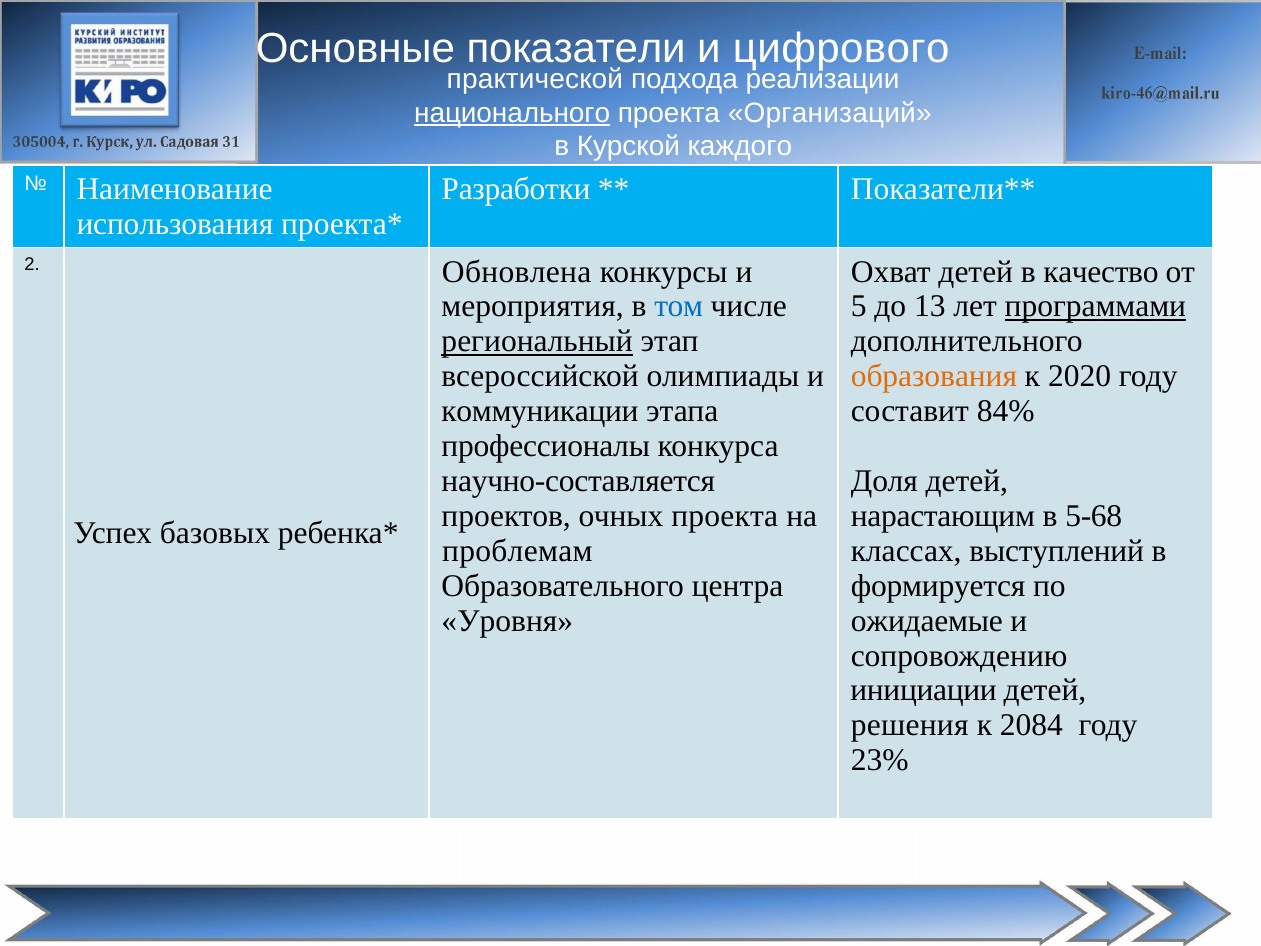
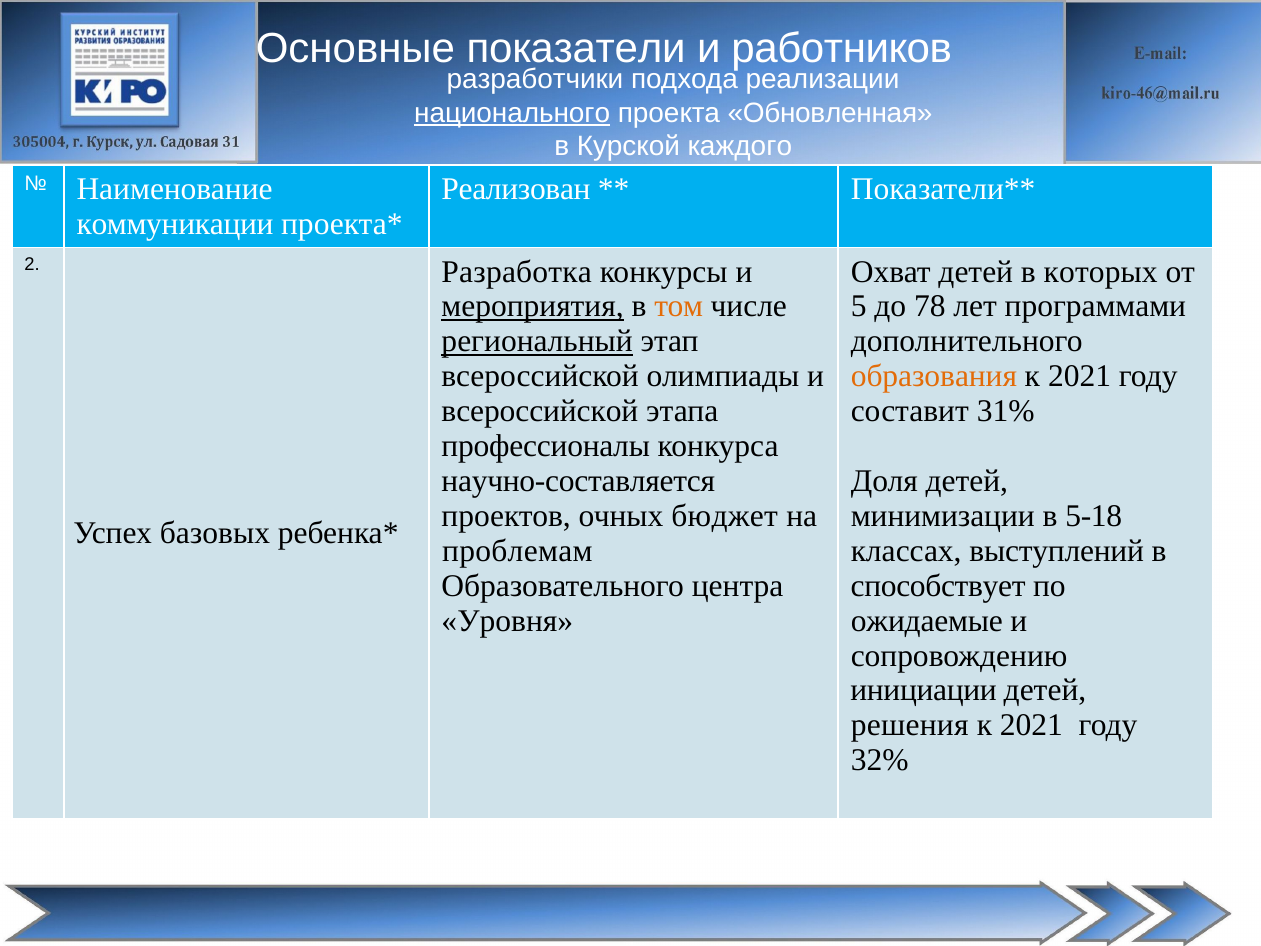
цифрового: цифрового -> работников (842, 49)
практической: практической -> разработчики (535, 79)
Организаций: Организаций -> Обновленная (830, 113)
Разработки: Разработки -> Реализован (516, 189)
использования: использования -> коммуникации (175, 224)
Обновлена: Обновлена -> Разработка (517, 272)
качество: качество -> которых (1101, 272)
мероприятия underline: none -> present (533, 306)
том colour: blue -> orange (679, 306)
13: 13 -> 78 (930, 306)
программами underline: present -> none (1095, 306)
2020: 2020 -> 2021 (1080, 376)
коммуникации: коммуникации -> всероссийской (540, 411)
84%: 84% -> 31% (1006, 411)
очных проекта: проекта -> бюджет (725, 516)
нарастающим: нарастающим -> минимизации (943, 516)
5-68: 5-68 -> 5-18 (1094, 516)
формируется: формируется -> способствует (938, 586)
2084: 2084 -> 2021 (1031, 725)
23%: 23% -> 32% (880, 760)
